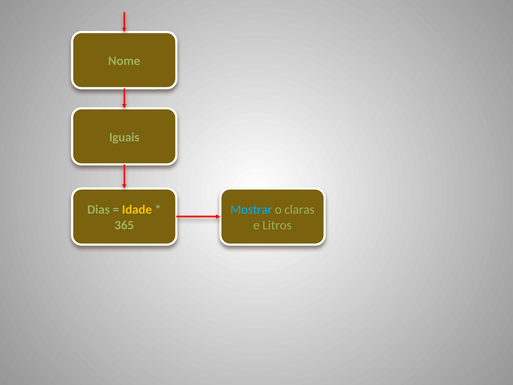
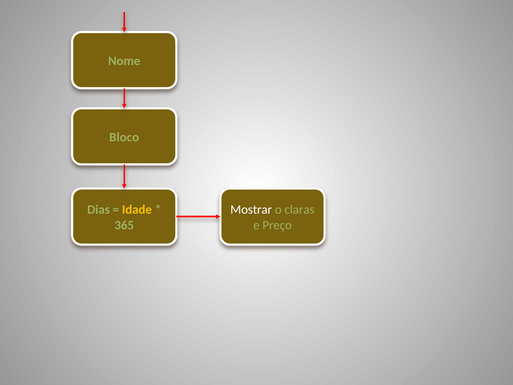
Iguais: Iguais -> Bloco (124, 137)
Mostrar colour: light blue -> white (251, 210)
Litros: Litros -> Preço (277, 225)
